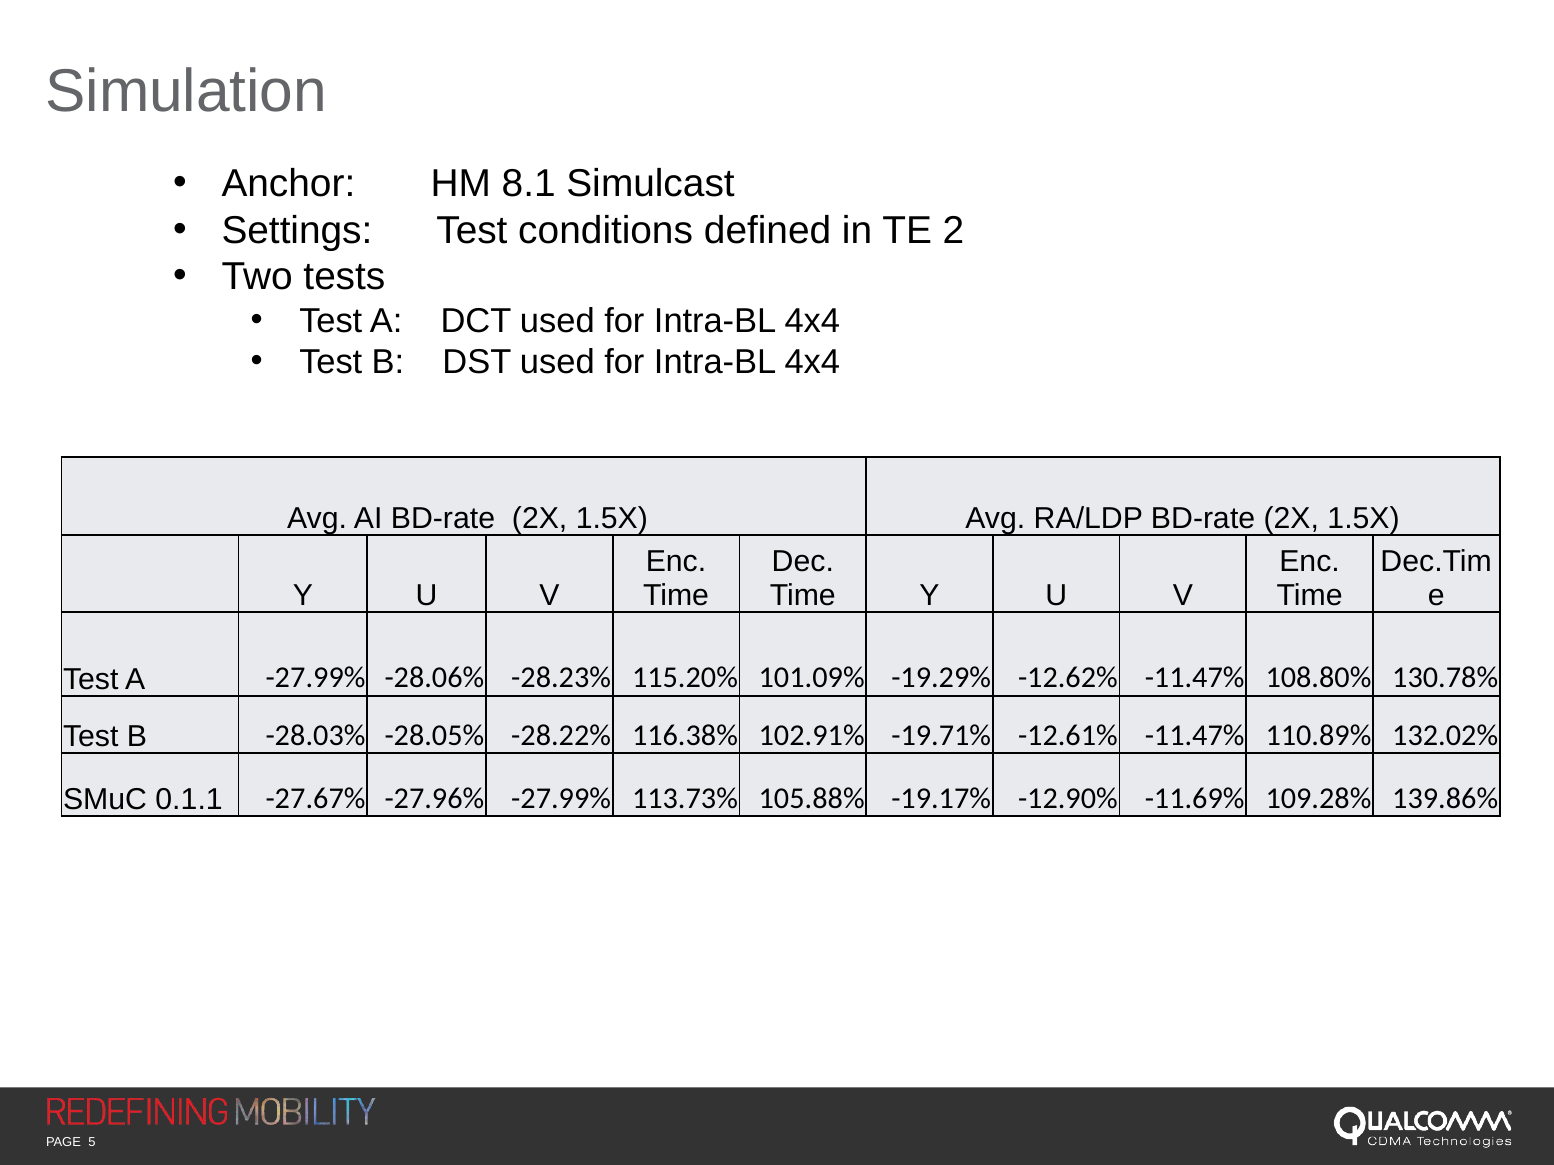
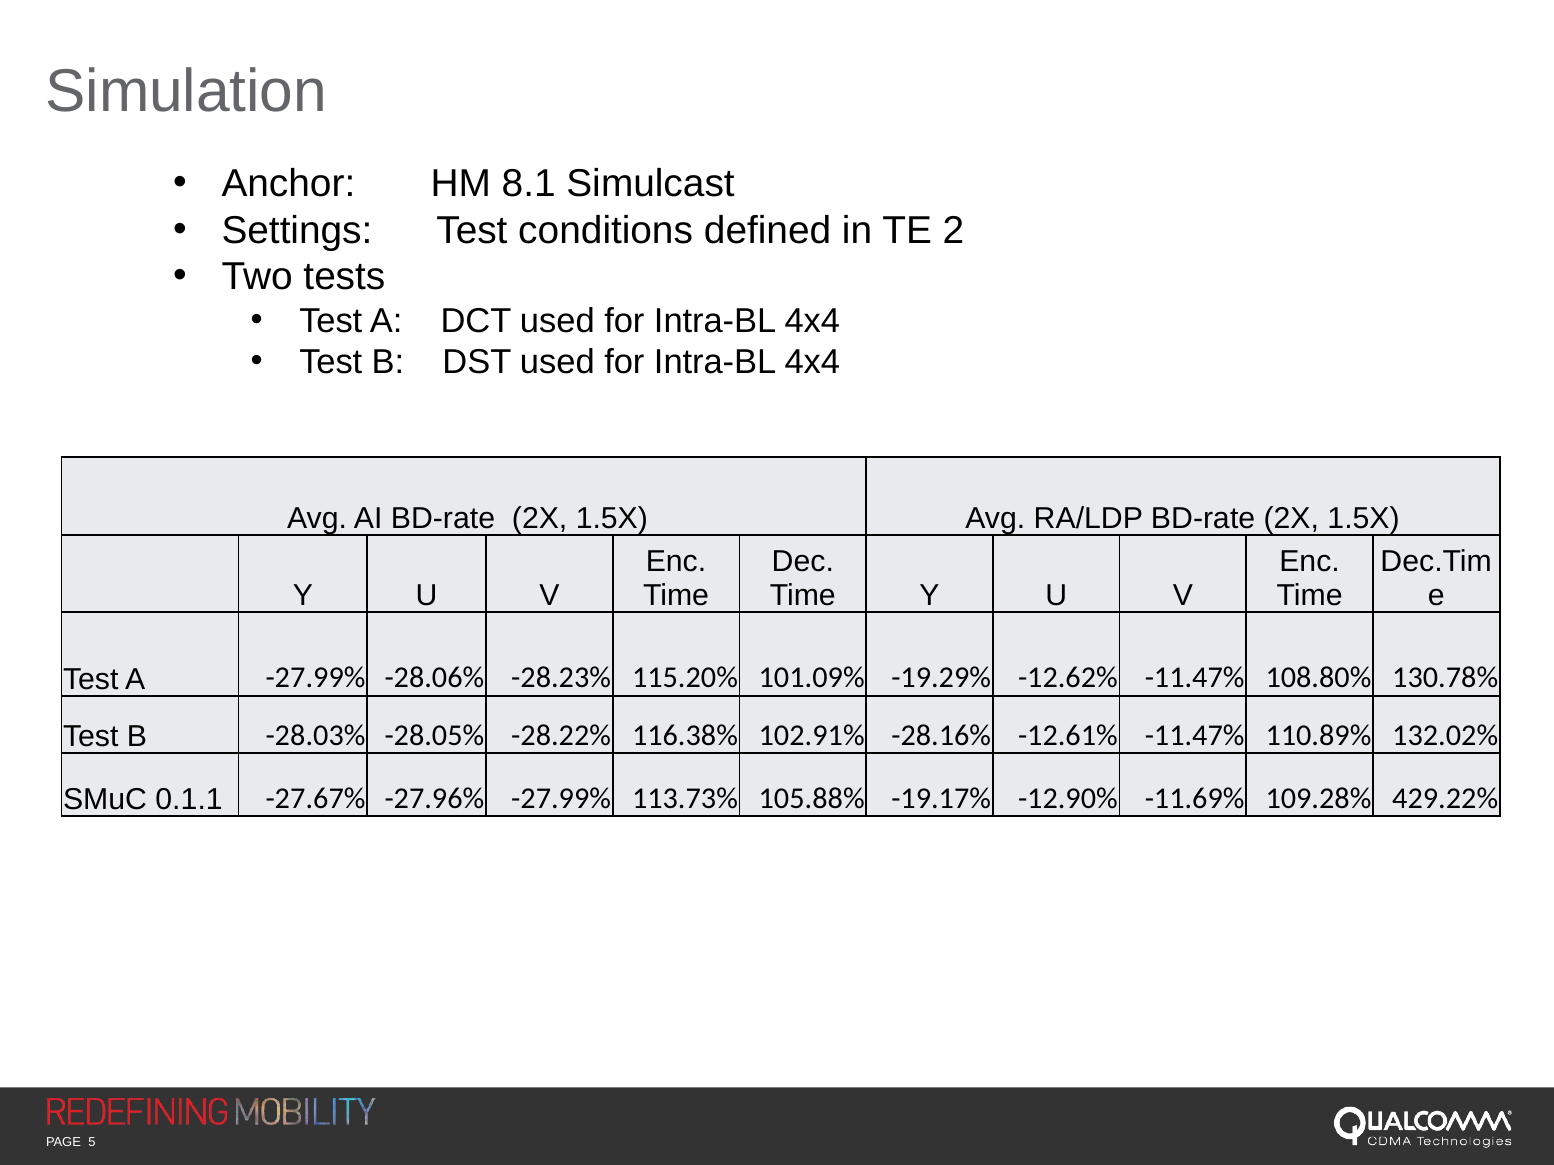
-19.71%: -19.71% -> -28.16% (941, 735)
139.86%: 139.86% -> 429.22% (1445, 799)
